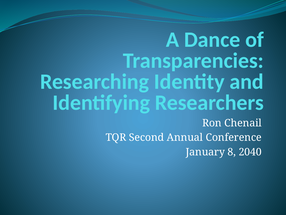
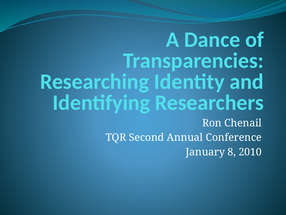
2040: 2040 -> 2010 (250, 152)
